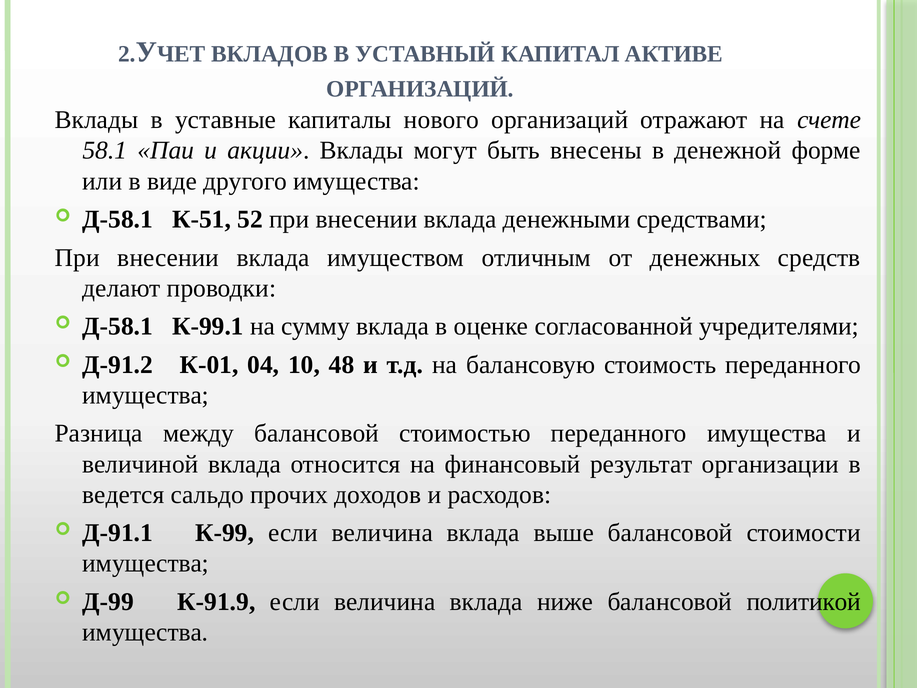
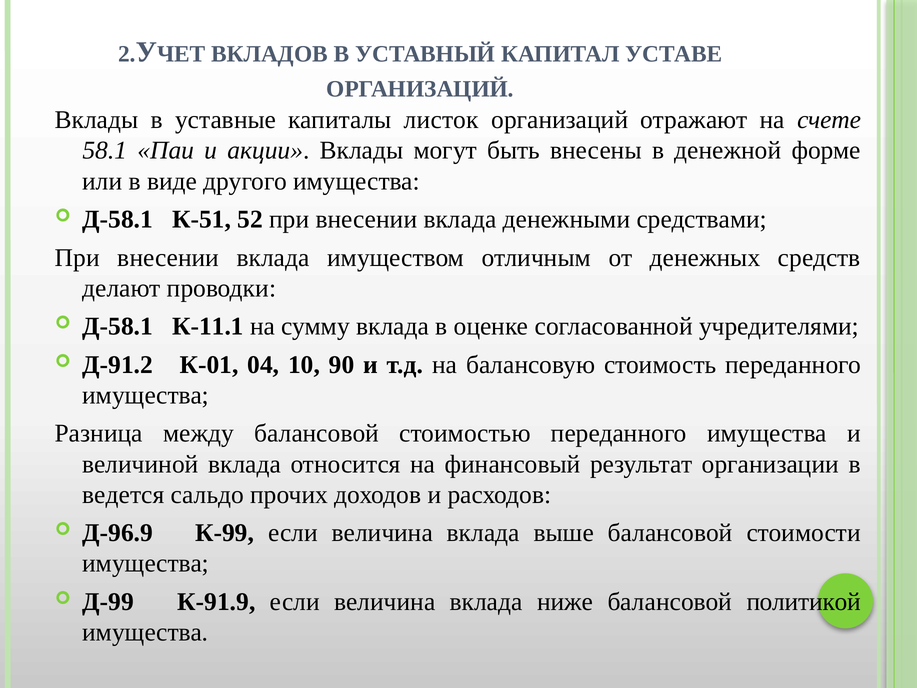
АКТИВЕ: АКТИВЕ -> УСТАВЕ (674, 54)
нового: нового -> листок (441, 120)
К-99.1: К-99.1 -> К-11.1 (208, 326)
48: 48 -> 90 (342, 365)
Д-91.1: Д-91.1 -> Д-96.9 (118, 533)
